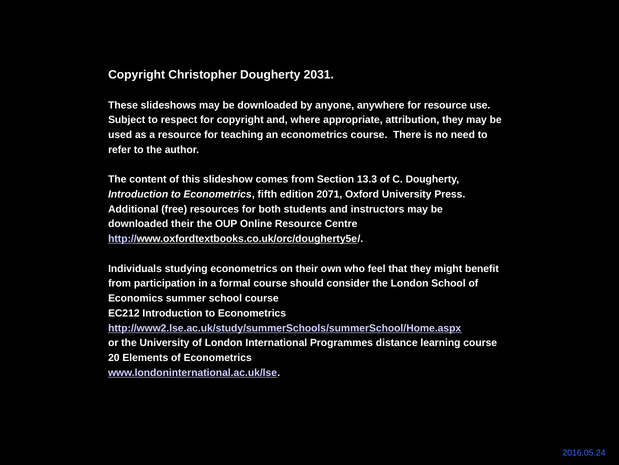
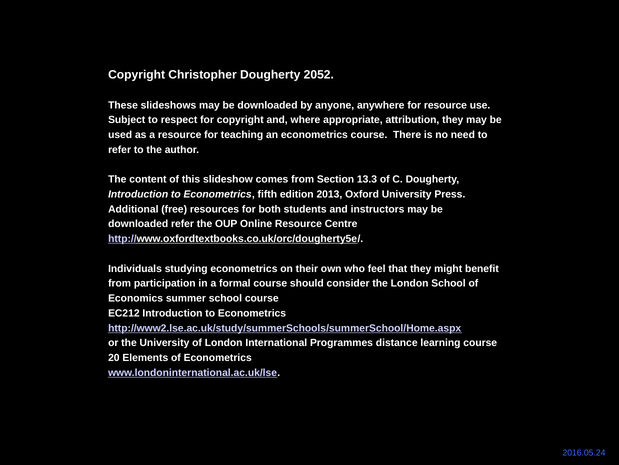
2031: 2031 -> 2052 (319, 74)
2071: 2071 -> 2013 (329, 194)
downloaded their: their -> refer (183, 224)
